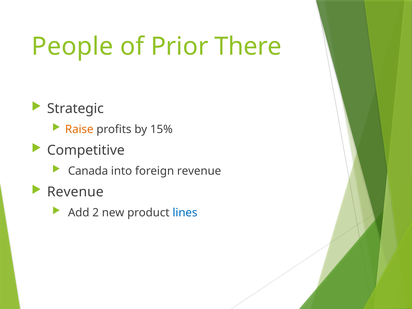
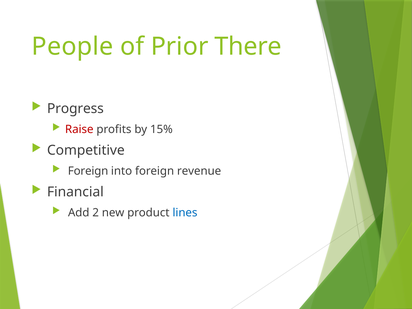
Strategic: Strategic -> Progress (75, 109)
Raise colour: orange -> red (79, 129)
Canada: Canada -> Foreign (88, 171)
Revenue: Revenue -> Financial (75, 192)
